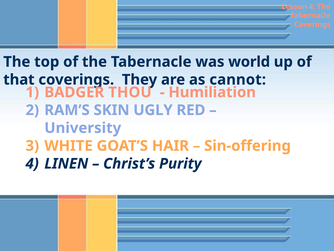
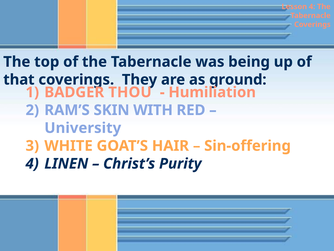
world: world -> being (249, 62)
cannot: cannot -> ground (238, 79)
UGLY: UGLY -> WITH (153, 110)
